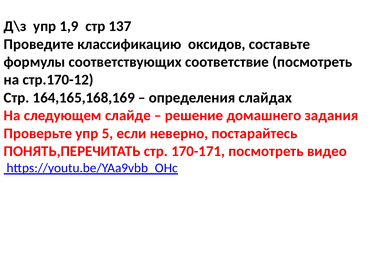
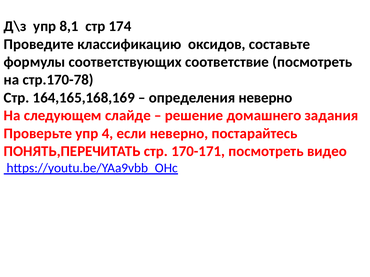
1,9: 1,9 -> 8,1 (69, 26)
137: 137 -> 174 (120, 26)
стр.170-12: стр.170-12 -> стр.170-78 (58, 80)
определения слайдах: слайдах -> неверно (266, 98)
5: 5 -> 4 (108, 134)
